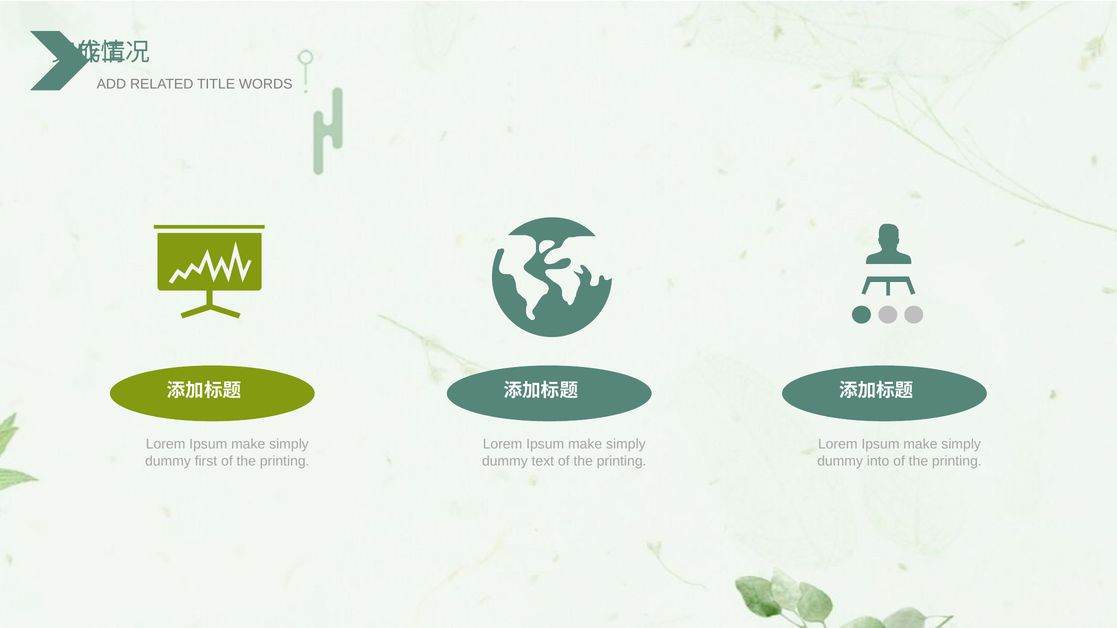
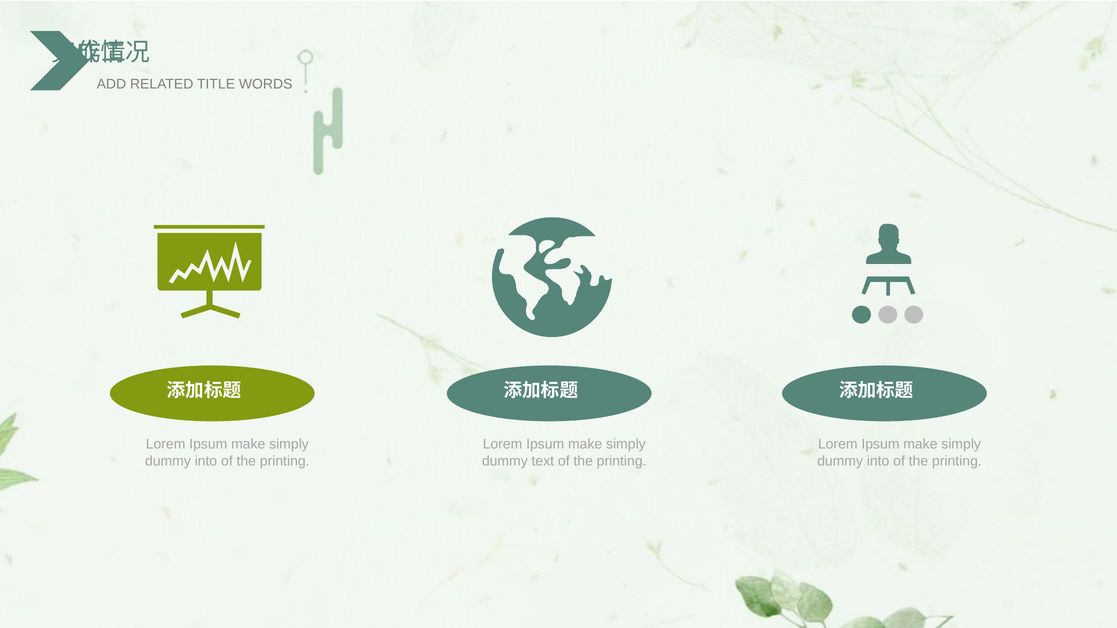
first: first -> into (206, 461)
